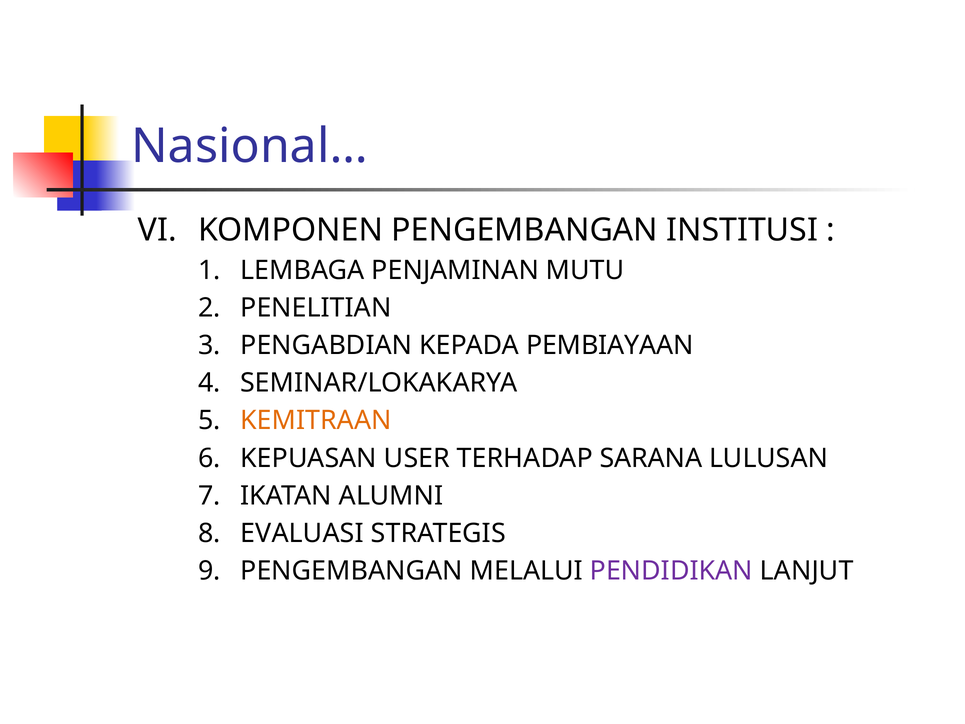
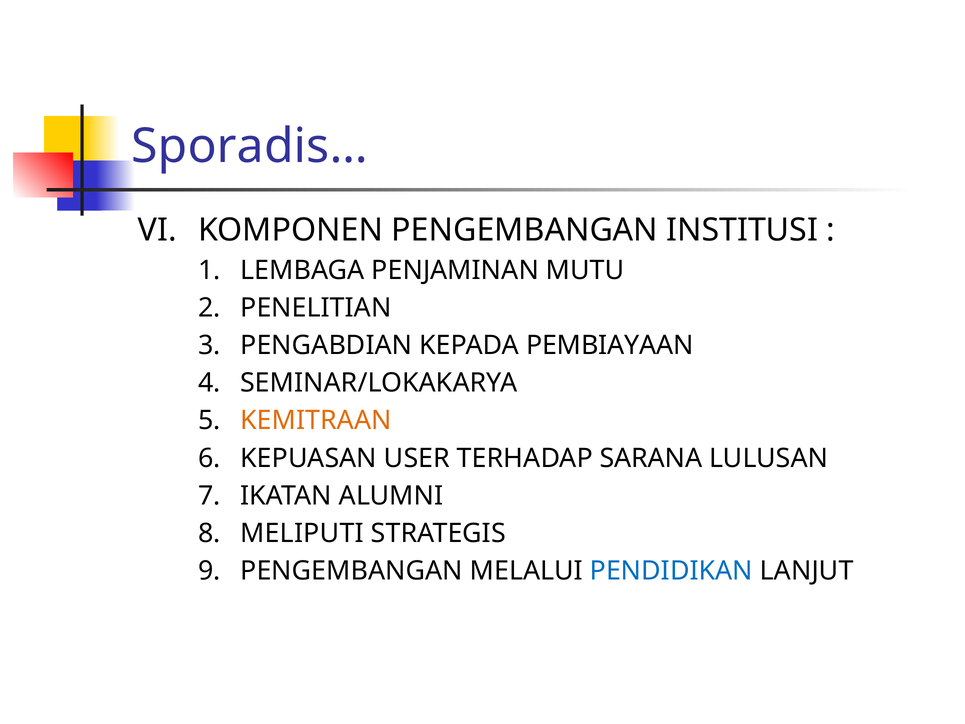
Nasional…: Nasional… -> Sporadis… (249, 146)
EVALUASI: EVALUASI -> MELIPUTI (302, 533)
PENDIDIKAN colour: purple -> blue (671, 571)
